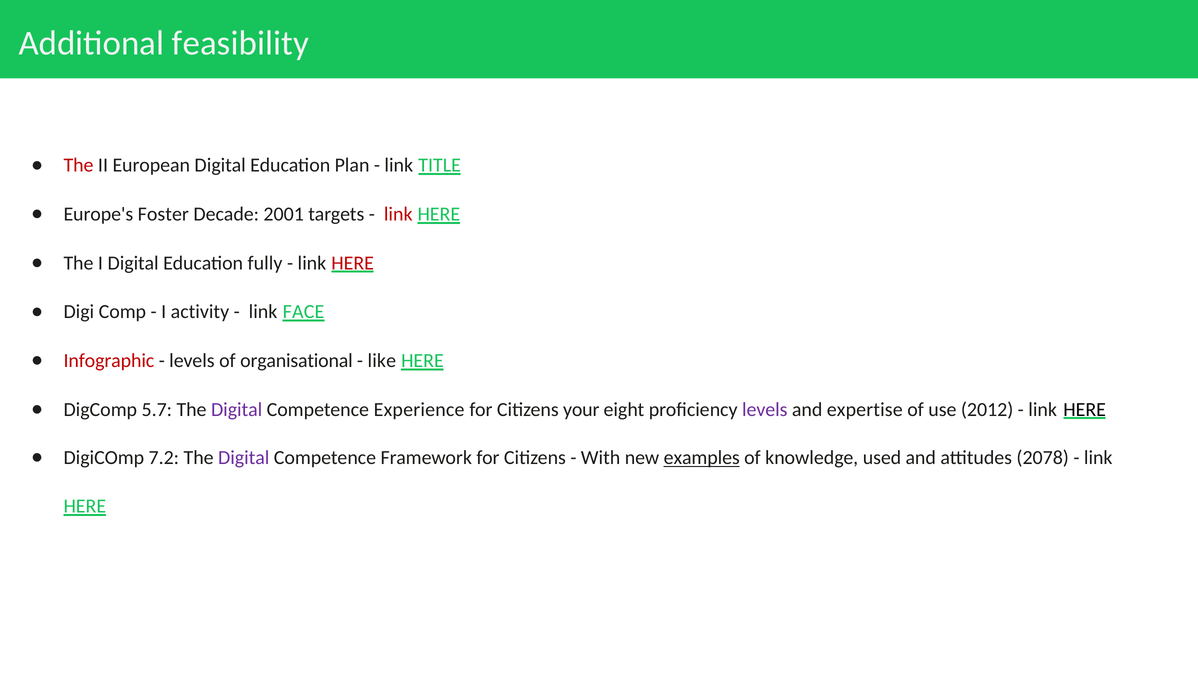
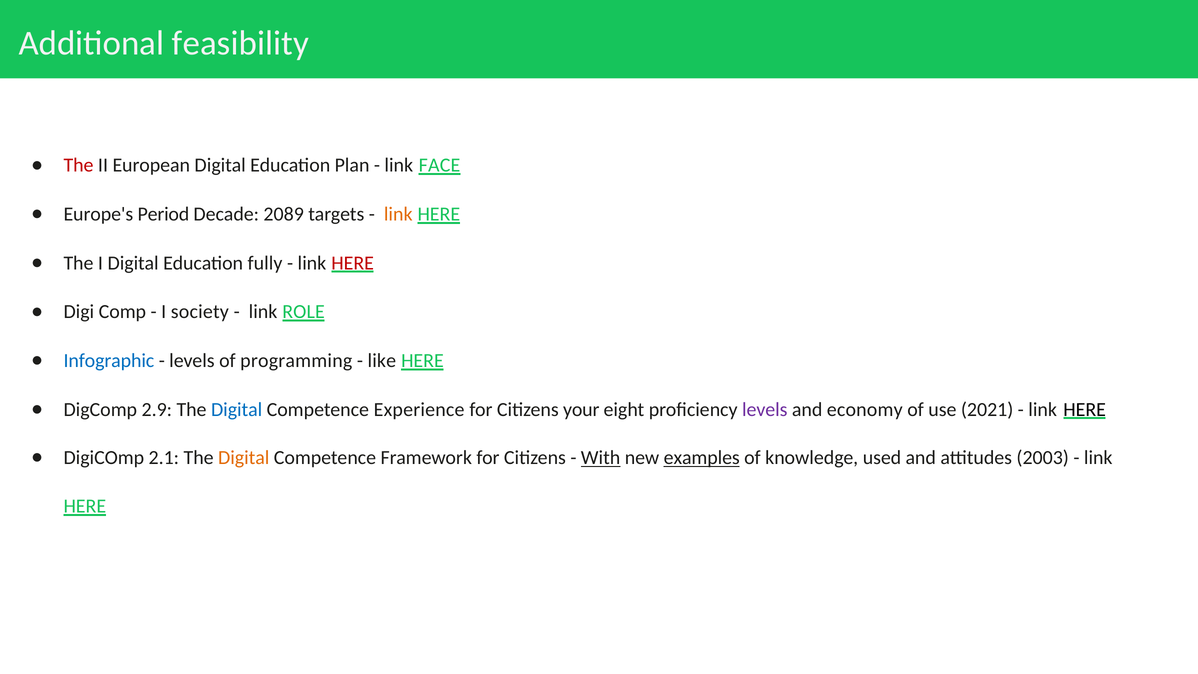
TITLE: TITLE -> FACE (440, 165)
Foster: Foster -> Period (163, 214)
2001: 2001 -> 2089 (284, 214)
link colour: red -> orange (398, 214)
activity: activity -> society (200, 312)
FACE: FACE -> ROLE (304, 312)
Infographic colour: red -> blue (109, 361)
organisational: organisational -> programming (296, 361)
5.7: 5.7 -> 2.9 (157, 409)
Digital colour: purple -> blue (237, 409)
expertise: expertise -> economy (865, 409)
2012: 2012 -> 2021 (987, 409)
7.2: 7.2 -> 2.1 (164, 458)
Digital colour: purple -> orange (244, 458)
With underline: none -> present (601, 458)
2078: 2078 -> 2003 (1043, 458)
